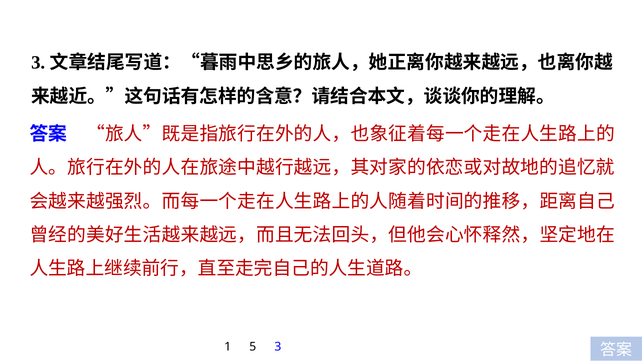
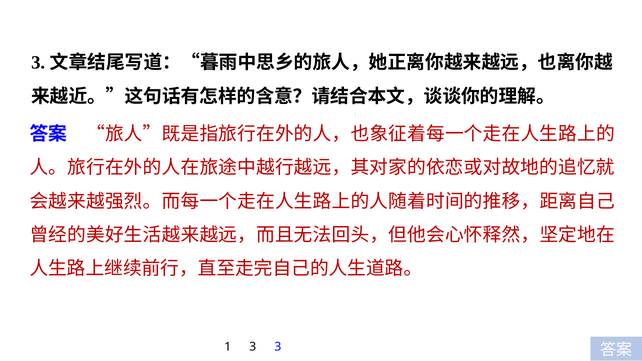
1 5: 5 -> 3 (253, 347)
